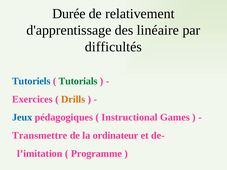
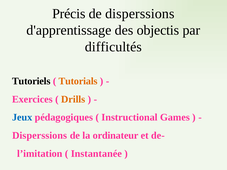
Durée: Durée -> Précis (69, 14)
de relativement: relativement -> disperssions (140, 14)
linéaire: linéaire -> objectis (158, 30)
Tutoriels colour: blue -> black (31, 81)
Tutorials colour: green -> orange (78, 81)
Transmettre: Transmettre -> Disperssions (40, 136)
Programme: Programme -> Instantanée (96, 154)
